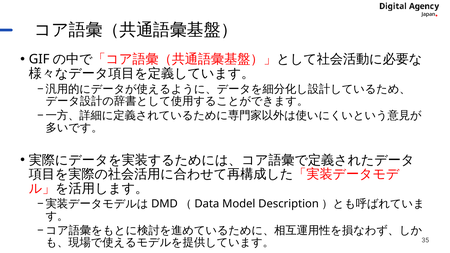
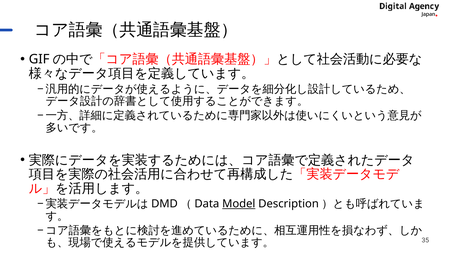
Model underline: none -> present (239, 204)
